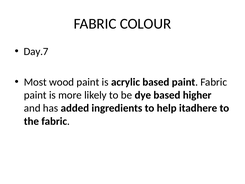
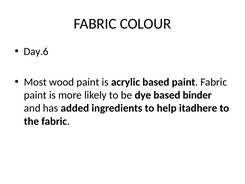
Day.7: Day.7 -> Day.6 (36, 51)
higher: higher -> binder (197, 95)
